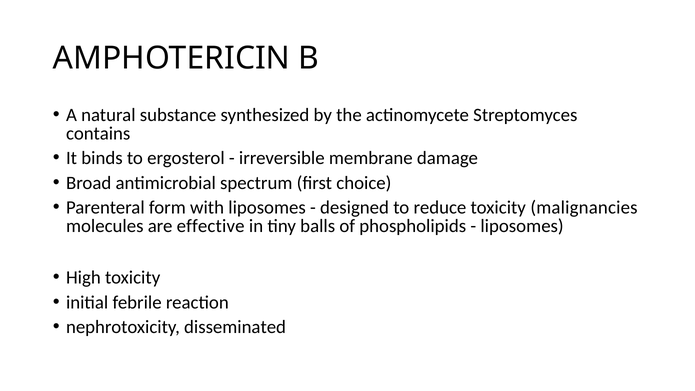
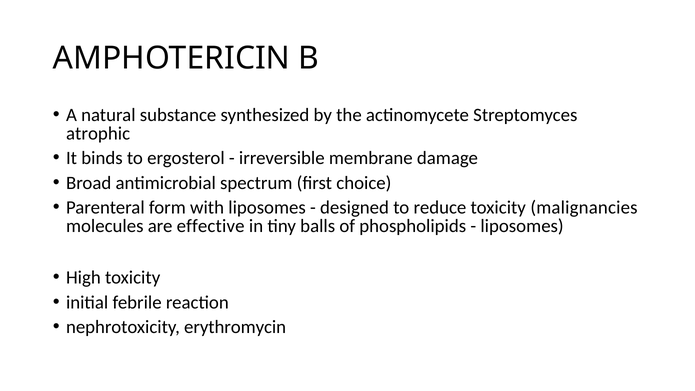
contains: contains -> atrophic (98, 133)
disseminated: disseminated -> erythromycin (235, 327)
